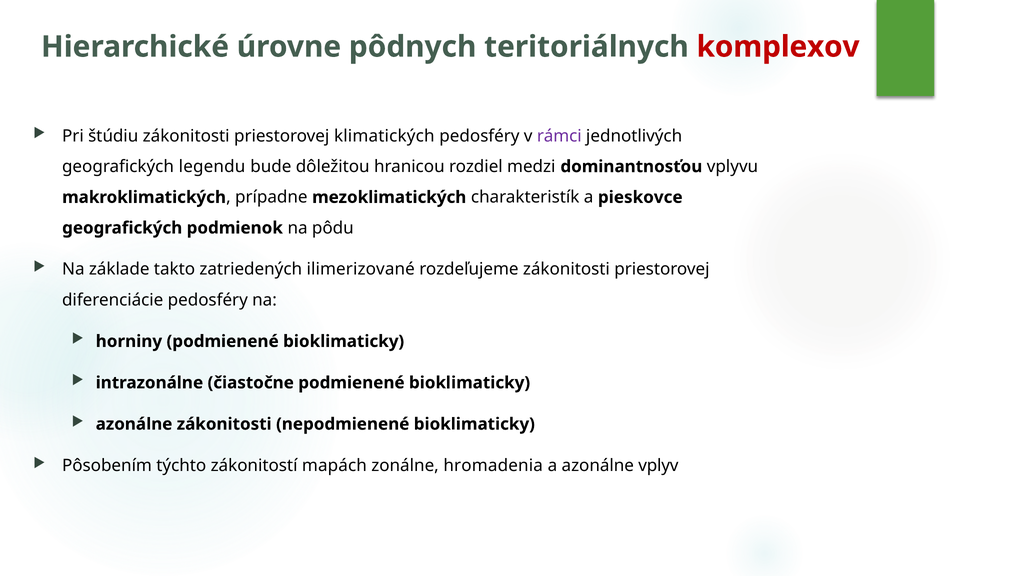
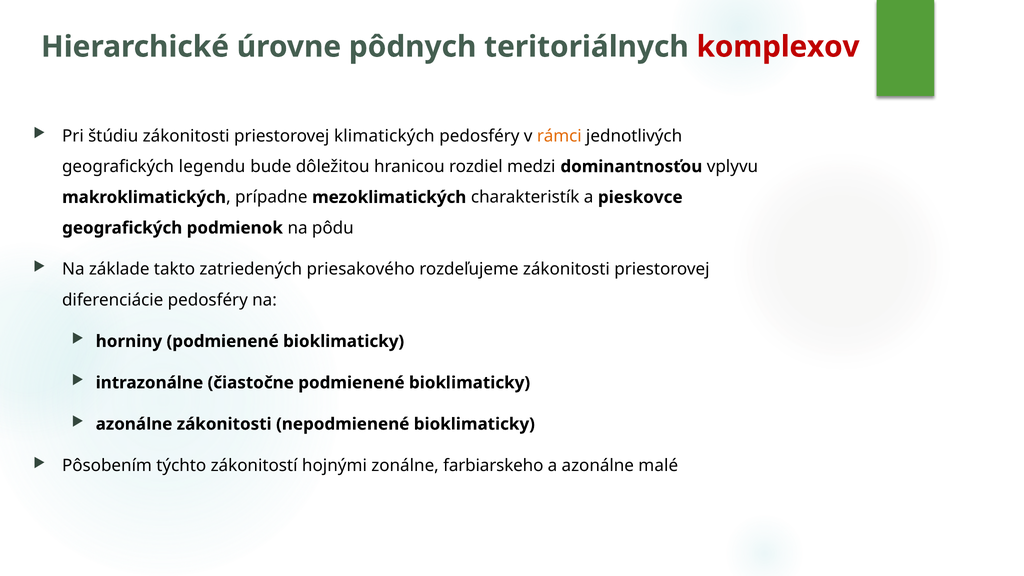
rámci colour: purple -> orange (559, 136)
ilimerizované: ilimerizované -> priesakového (361, 269)
mapách: mapách -> hojnými (334, 465)
hromadenia: hromadenia -> farbiarskeho (493, 465)
vplyv: vplyv -> malé (658, 465)
